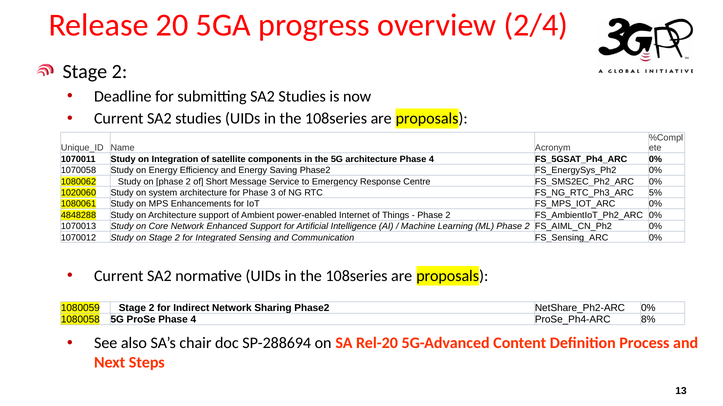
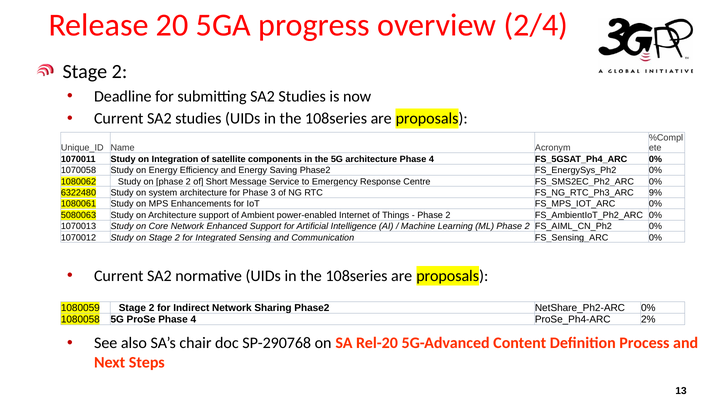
1020060: 1020060 -> 6322480 (78, 193)
5%: 5% -> 9% (656, 193)
4848288: 4848288 -> 5080063 (78, 216)
8%: 8% -> 2% (648, 320)
SP-288694: SP-288694 -> SP-290768 (277, 344)
